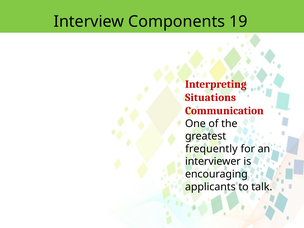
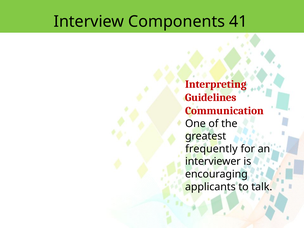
19: 19 -> 41 (238, 22)
Situations: Situations -> Guidelines (211, 97)
